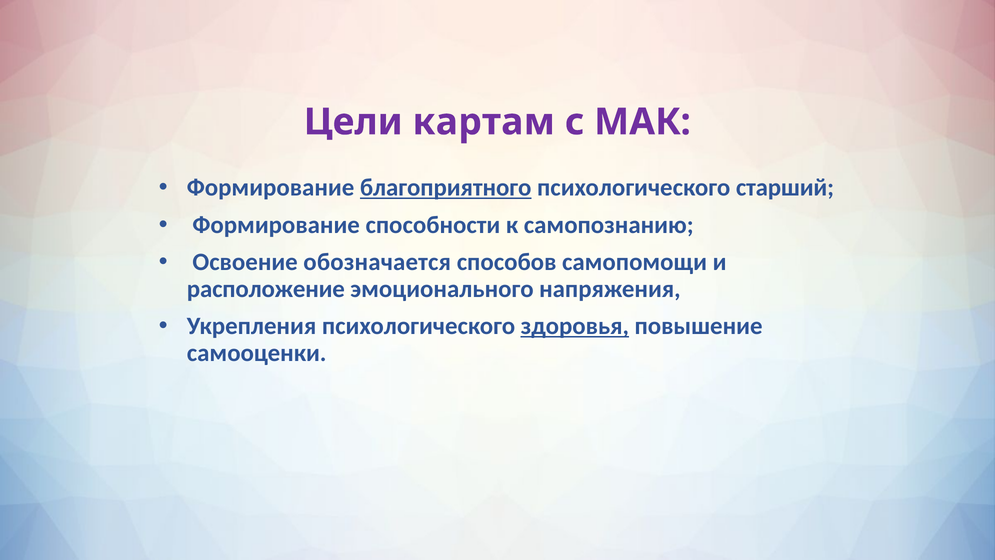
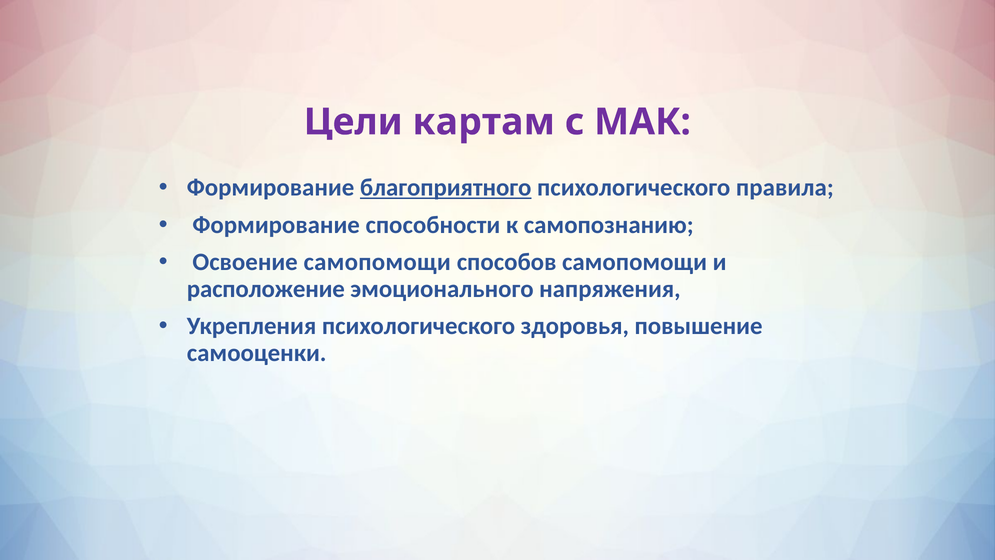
старший: старший -> правила (785, 187)
Освоение обозначается: обозначается -> самопомощи (377, 262)
здоровья underline: present -> none (575, 326)
